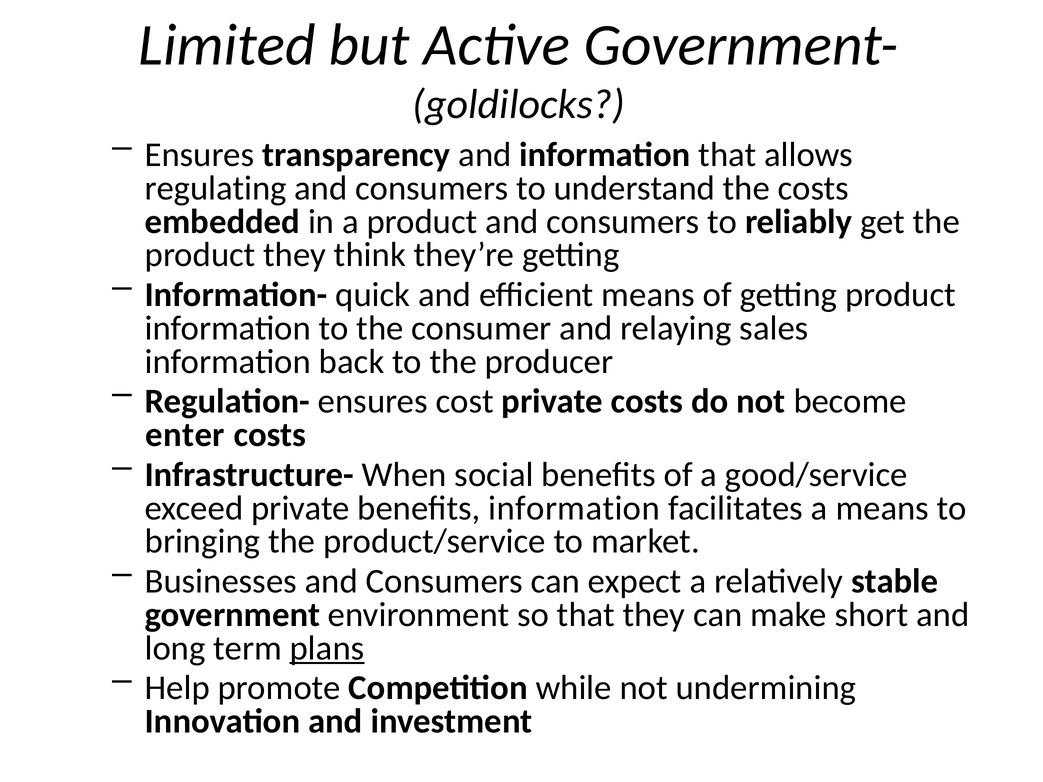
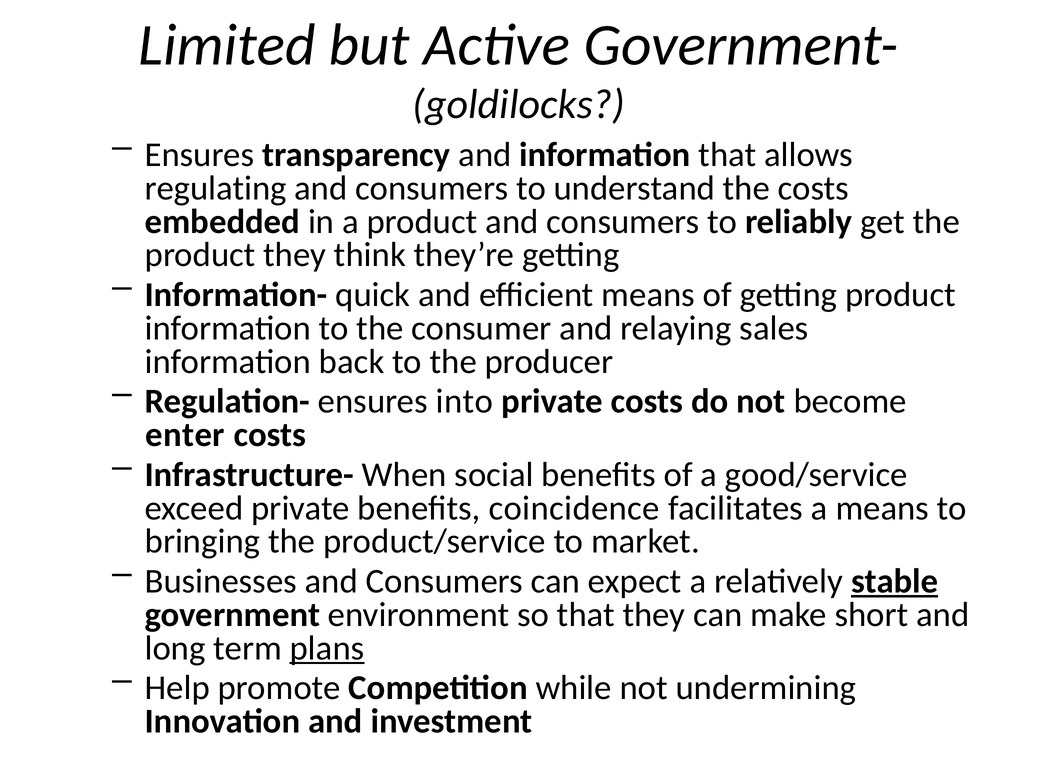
cost: cost -> into (464, 402)
benefits information: information -> coincidence (574, 508)
stable underline: none -> present (895, 581)
